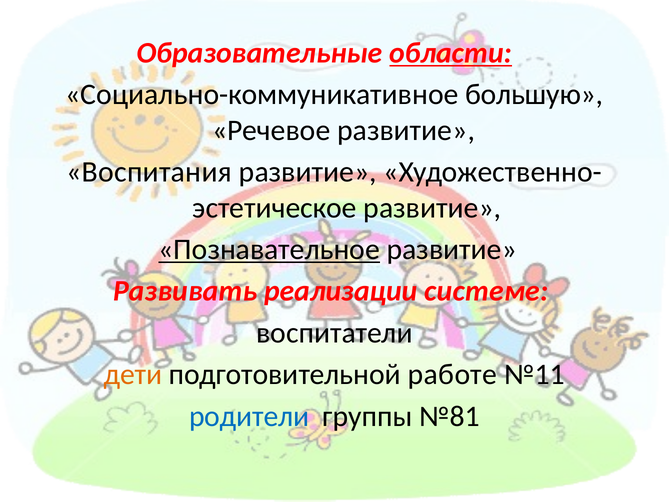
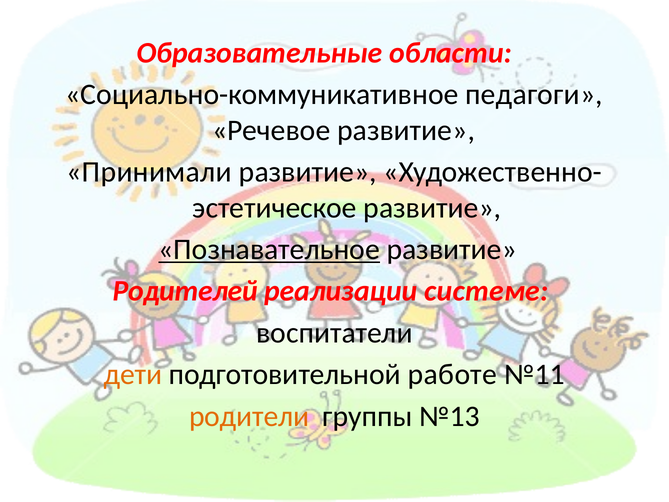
области underline: present -> none (451, 53)
большую: большую -> педагоги (534, 95)
Воспитания: Воспитания -> Принимали (149, 172)
Развивать: Развивать -> Родителей (185, 291)
родители colour: blue -> orange (249, 416)
№81: №81 -> №13 (449, 416)
